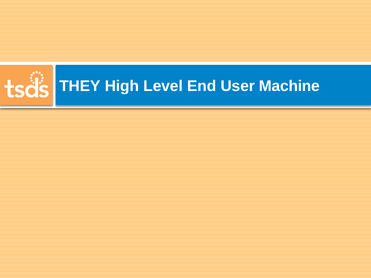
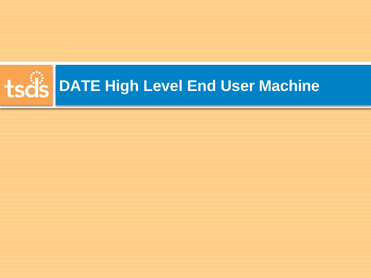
THEY: THEY -> DATE (80, 86)
